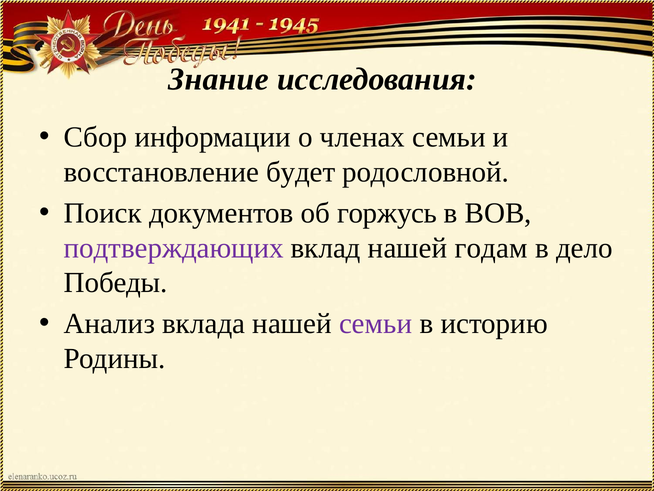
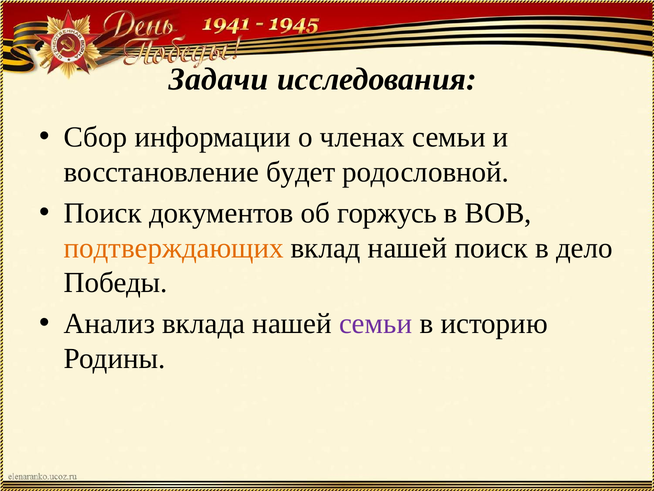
Знание: Знание -> Задачи (219, 79)
подтверждающих colour: purple -> orange (174, 248)
нашей годам: годам -> поиск (491, 248)
